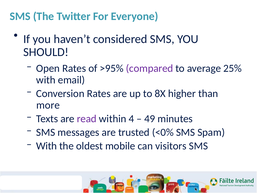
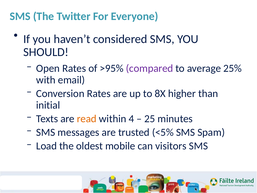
more: more -> initial (48, 105)
read colour: purple -> orange (87, 119)
49: 49 -> 25 (150, 119)
<0%: <0% -> <5% (163, 132)
With: With -> Load (47, 146)
